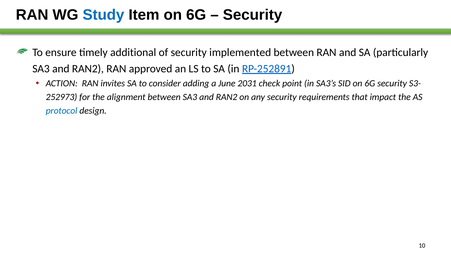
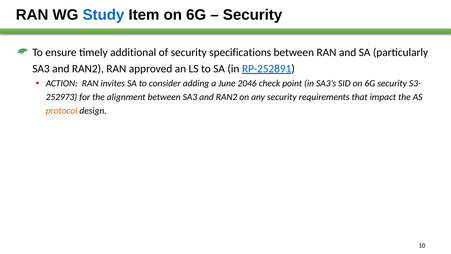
implemented: implemented -> specifications (240, 52)
2031: 2031 -> 2046 (247, 83)
protocol colour: blue -> orange (62, 110)
